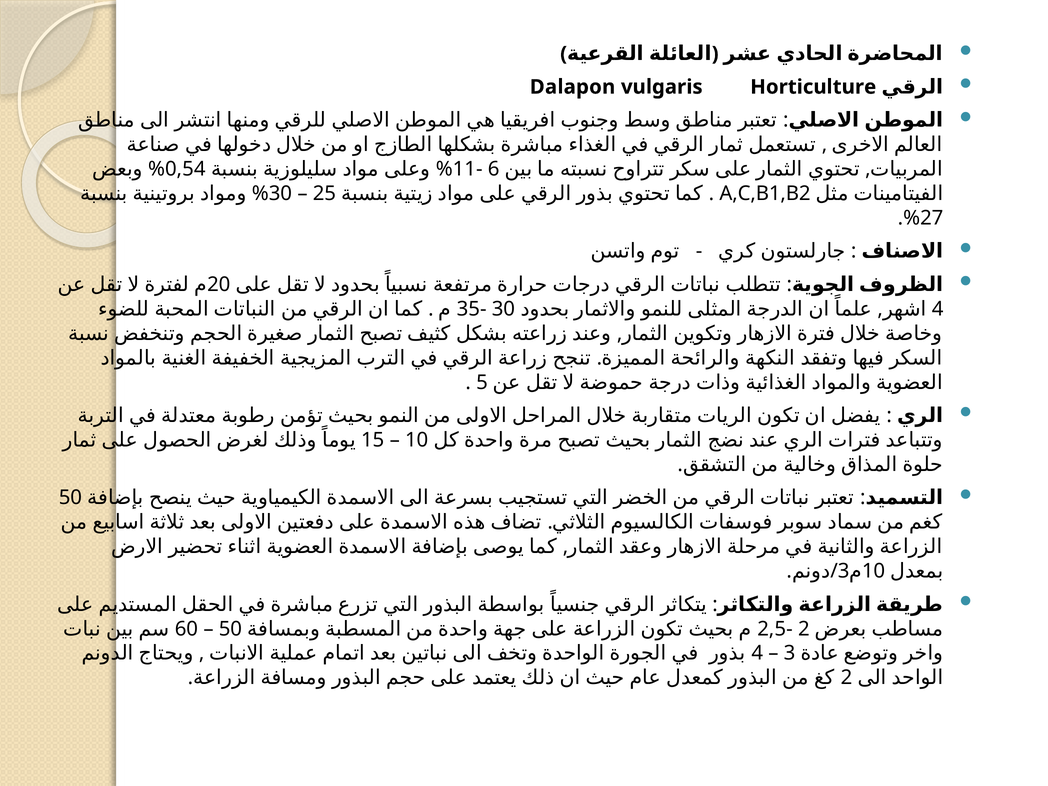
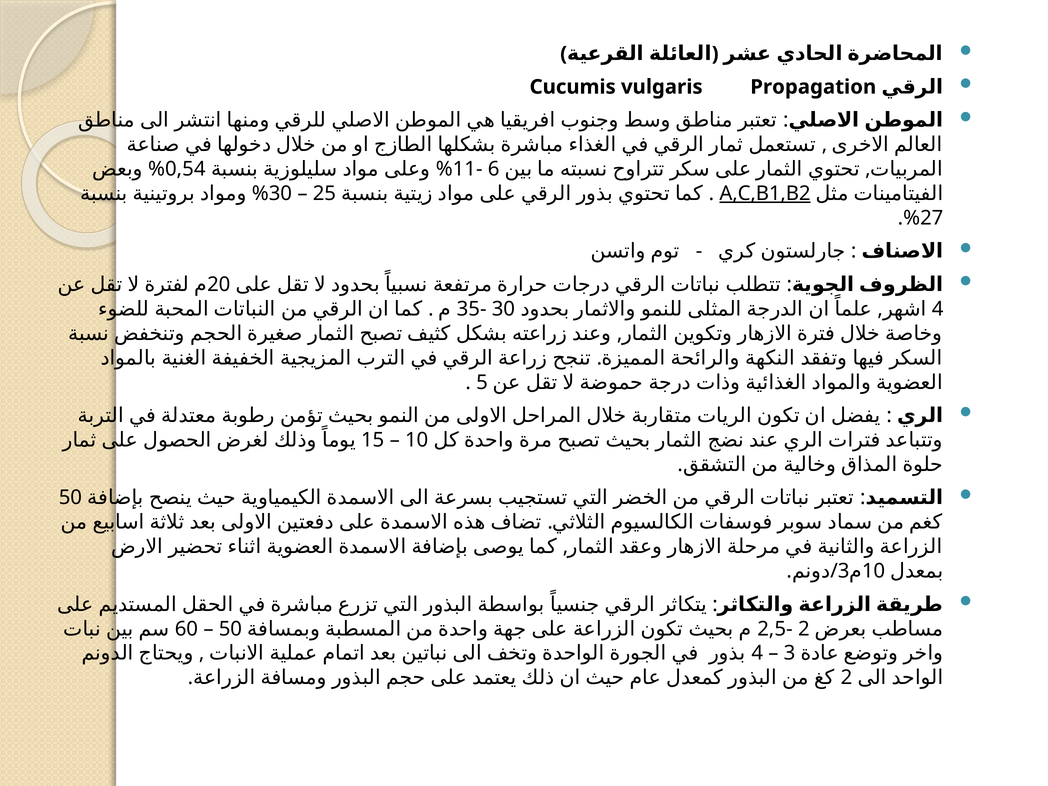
Dalapon: Dalapon -> Cucumis (573, 87)
Horticulture: Horticulture -> Propagation (813, 87)
A,C,B1,B2 underline: none -> present (765, 194)
